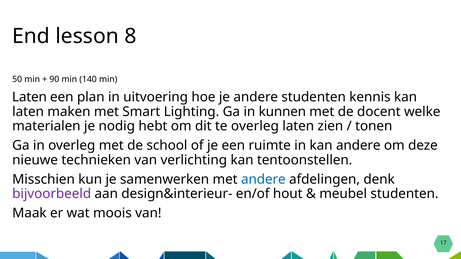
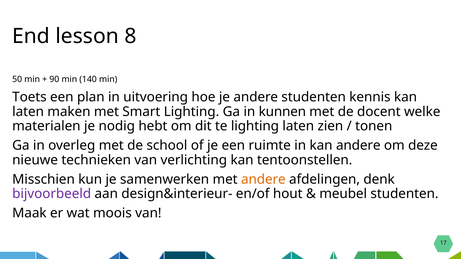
Laten: Laten -> Toets (29, 97)
te overleg: overleg -> lighting (255, 126)
andere colour: blue -> orange (263, 180)
